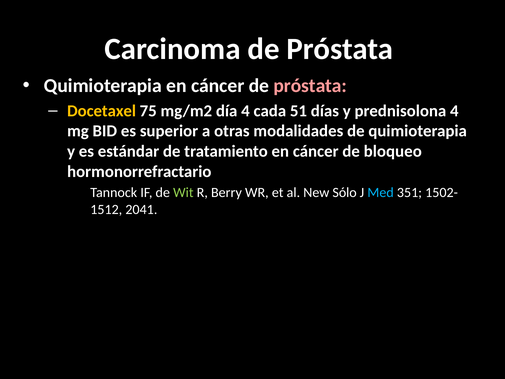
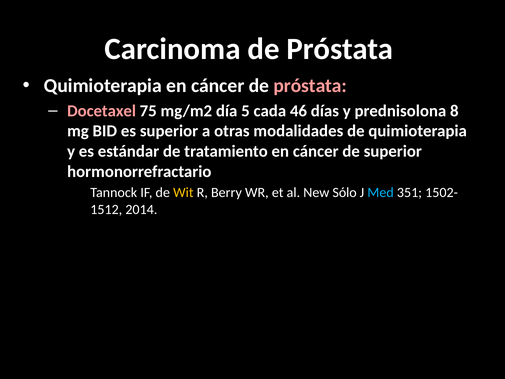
Docetaxel colour: yellow -> pink (102, 111)
día 4: 4 -> 5 (245, 111)
51: 51 -> 46 (298, 111)
prednisolona 4: 4 -> 8 (454, 111)
de bloqueo: bloqueo -> superior (393, 151)
Wit colour: light green -> yellow (183, 193)
2041: 2041 -> 2014 (141, 209)
